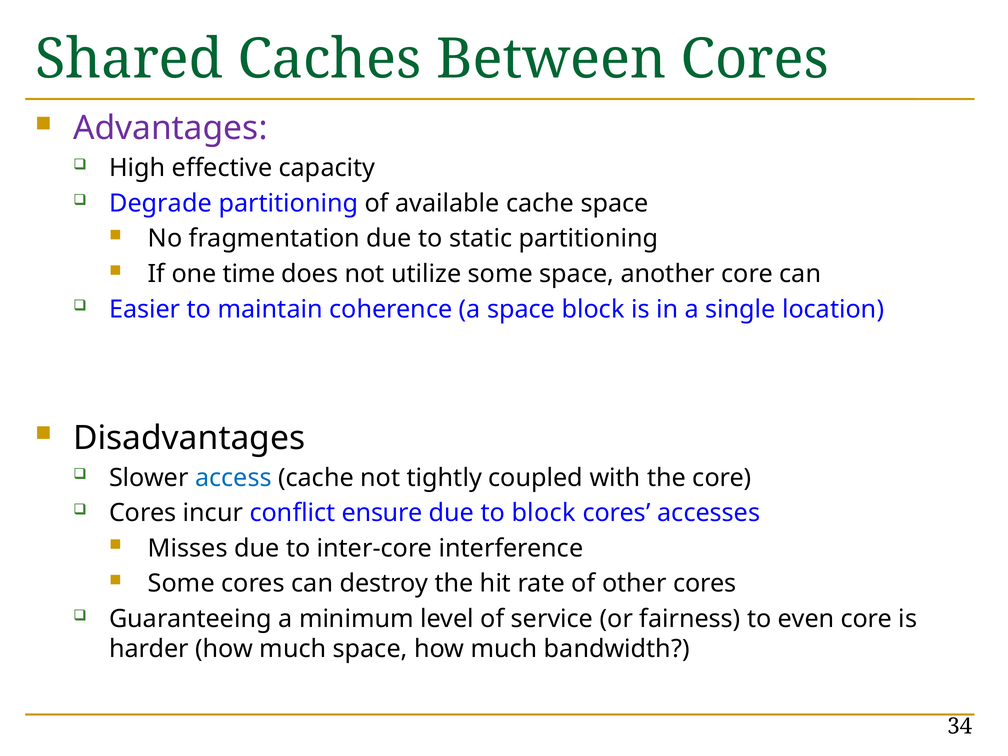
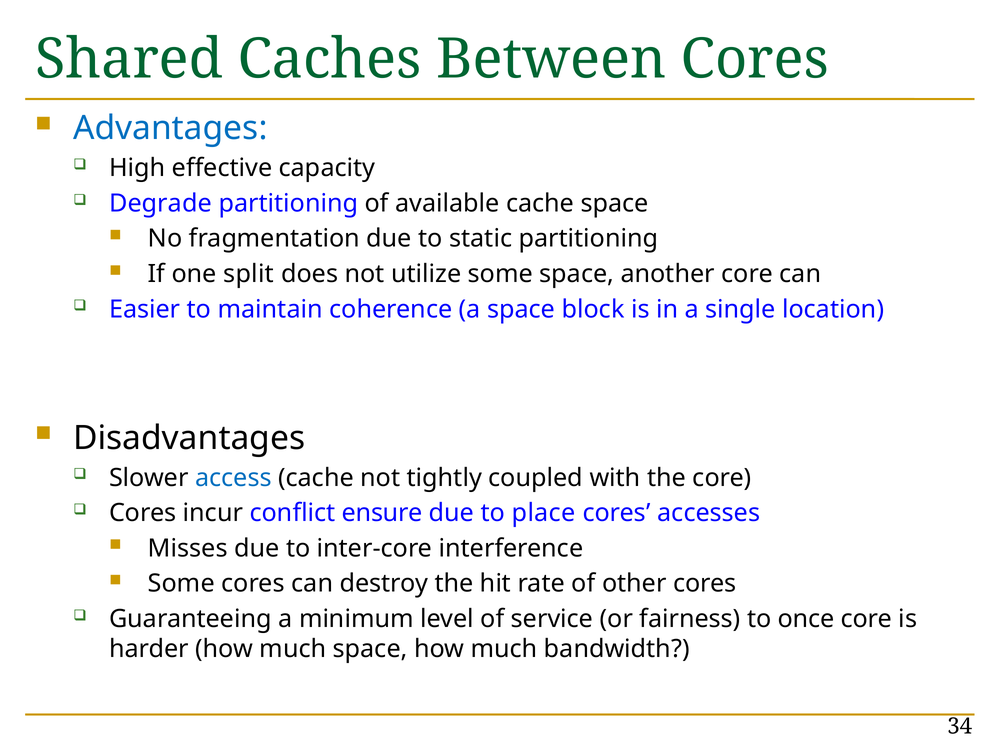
Advantages colour: purple -> blue (170, 128)
time: time -> split (249, 274)
to block: block -> place (544, 513)
even: even -> once (806, 619)
